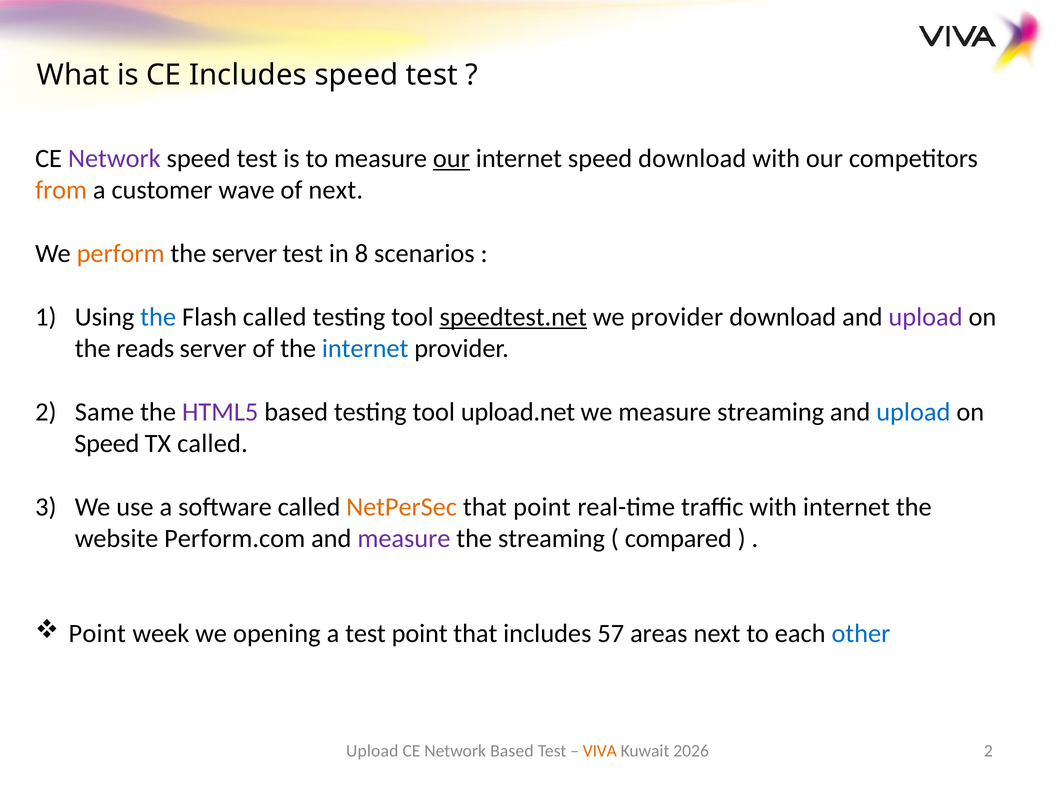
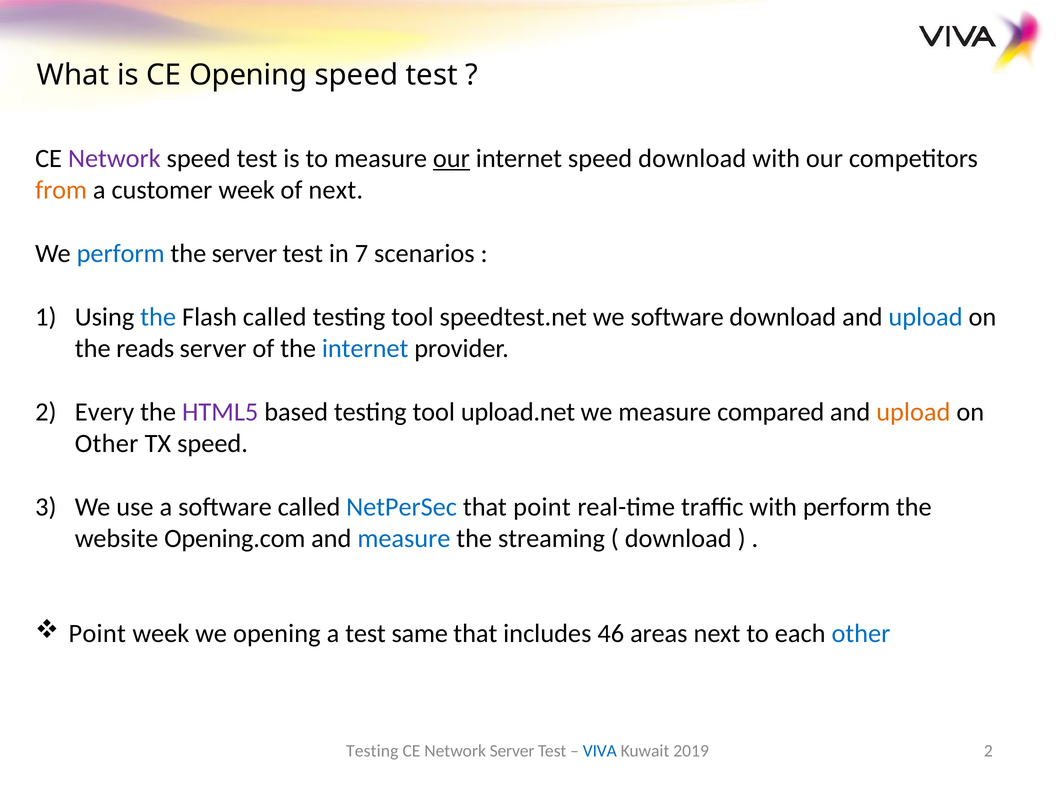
CE Includes: Includes -> Opening (248, 75)
customer wave: wave -> week (247, 190)
perform colour: orange -> blue (121, 254)
8: 8 -> 7 (361, 254)
speedtest.net underline: present -> none (513, 317)
we provider: provider -> software (677, 317)
upload colour: purple -> blue (926, 317)
Same: Same -> Every (105, 412)
measure streaming: streaming -> compared (771, 412)
upload colour: blue -> orange (913, 412)
Speed: Speed -> Other (107, 444)
TX called: called -> speed (213, 444)
NetPerSec colour: orange -> blue (402, 507)
with internet: internet -> perform (847, 507)
Perform.com: Perform.com -> Opening.com (235, 539)
measure colour: purple -> blue (404, 539)
compared: compared -> download (678, 539)
test point: point -> same (420, 634)
57: 57 -> 46 (611, 634)
Upload: Upload -> Testing (372, 751)
Network Based: Based -> Server (512, 751)
VIVA colour: orange -> blue (600, 751)
2026: 2026 -> 2019 (691, 751)
